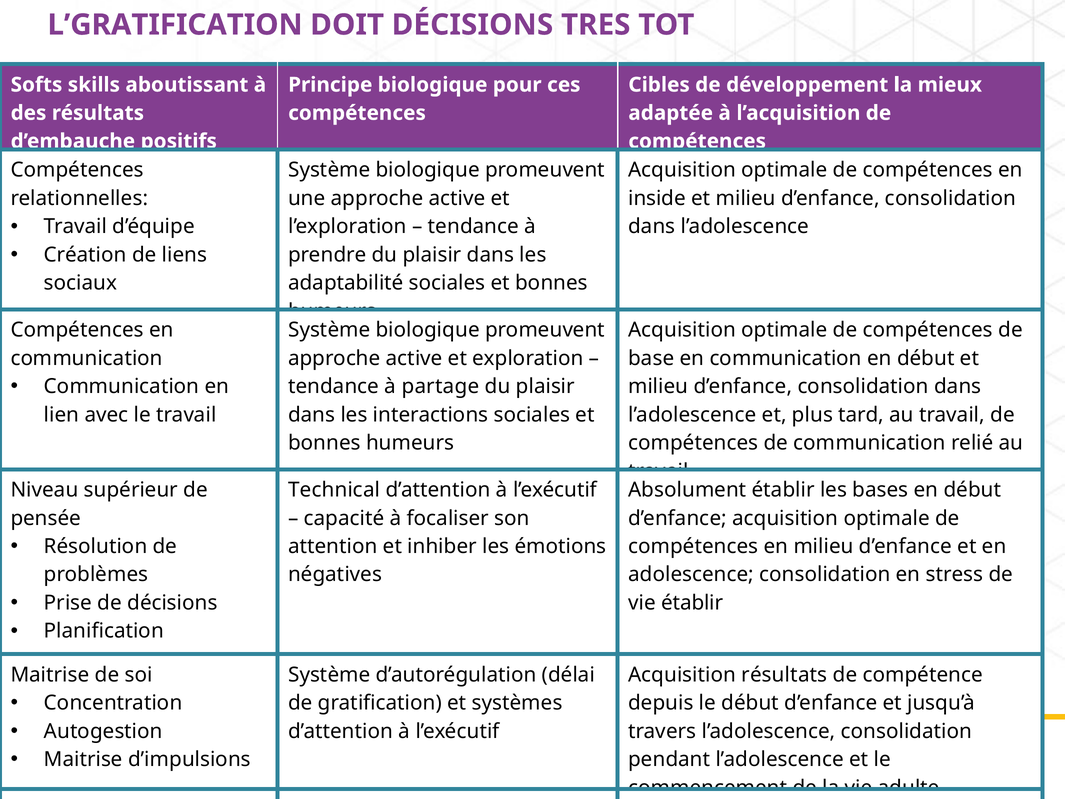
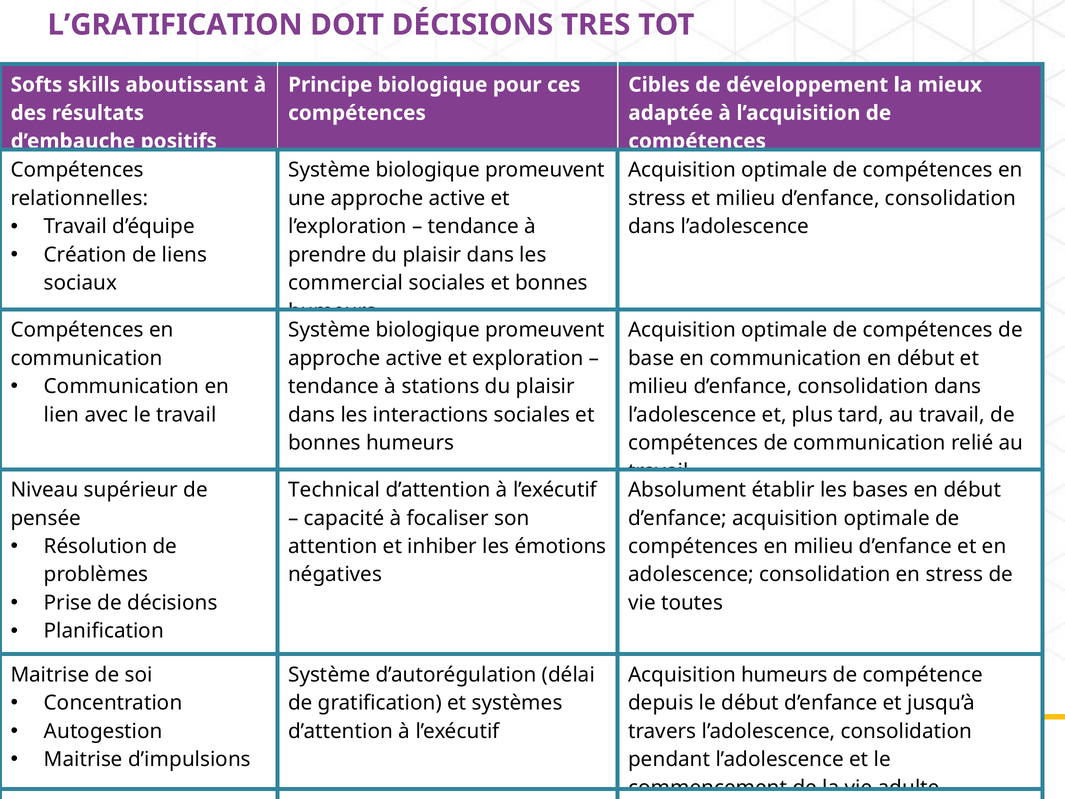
inside: inside -> stress (657, 198)
adaptabilité: adaptabilité -> commercial (346, 283)
partage: partage -> stations (440, 386)
vie établir: établir -> toutes (692, 603)
Acquisition résultats: résultats -> humeurs (785, 675)
